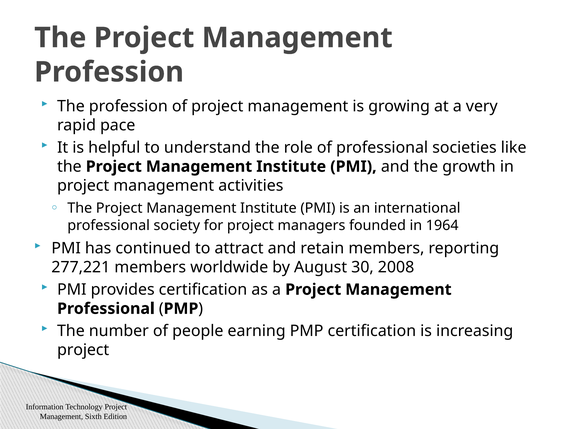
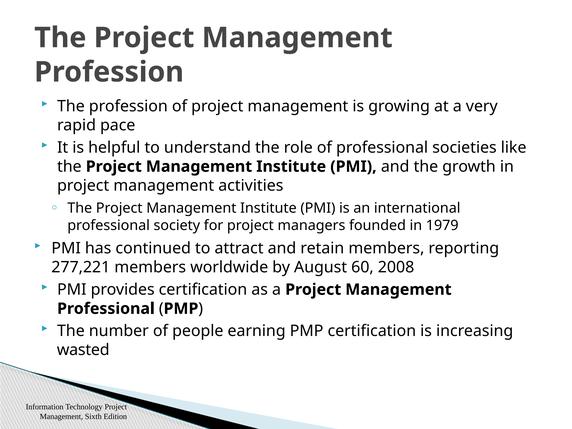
1964: 1964 -> 1979 (442, 225)
30: 30 -> 60 (362, 267)
project: project -> wasted (83, 350)
